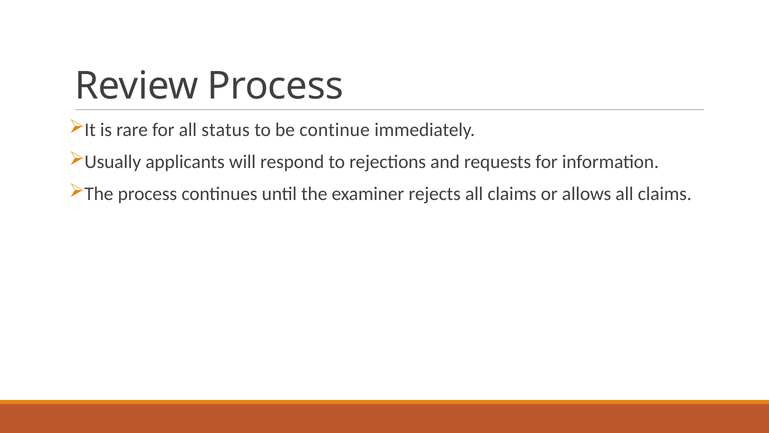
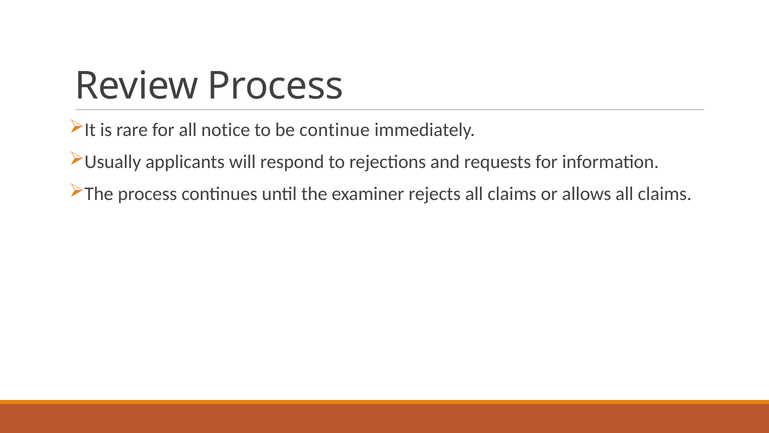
status: status -> notice (226, 130)
